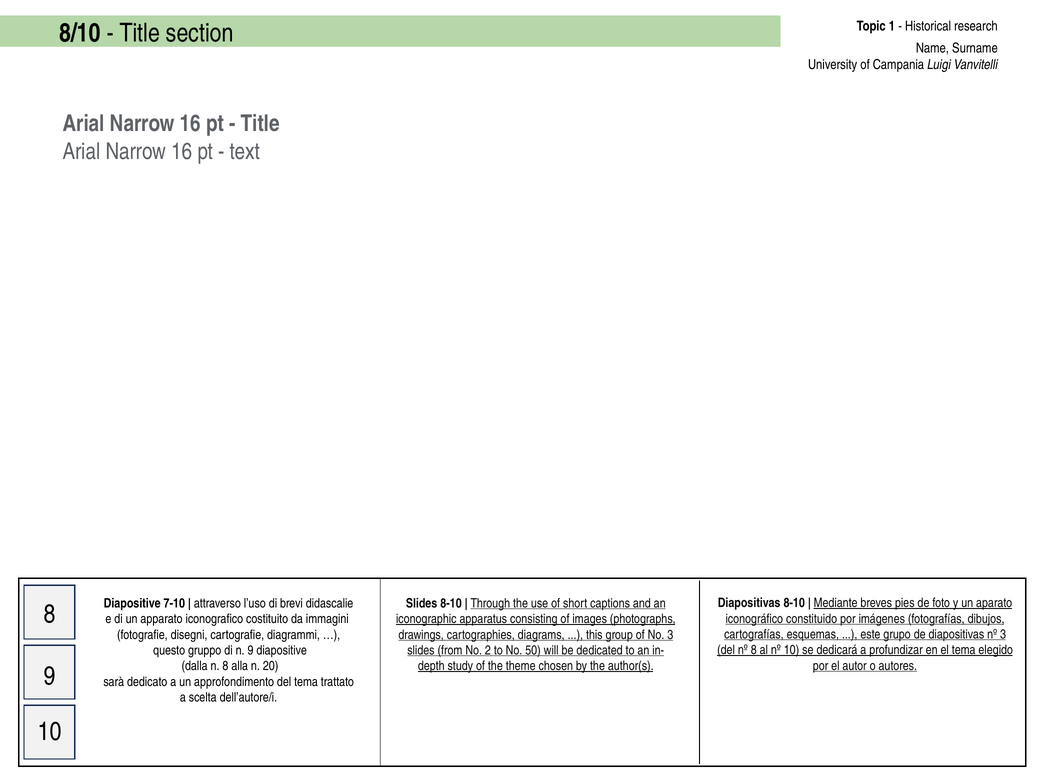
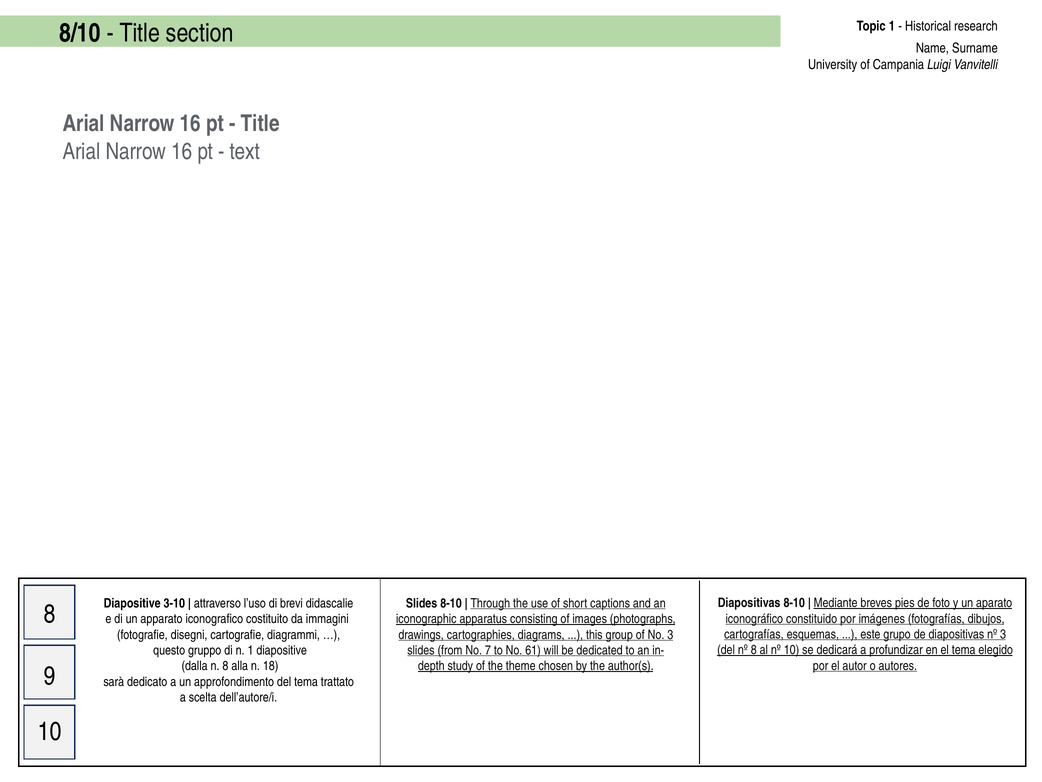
7-10: 7-10 -> 3-10 (174, 603)
n 9: 9 -> 1 (250, 650)
2: 2 -> 7 (488, 650)
50: 50 -> 61 (533, 650)
20: 20 -> 18 (271, 666)
